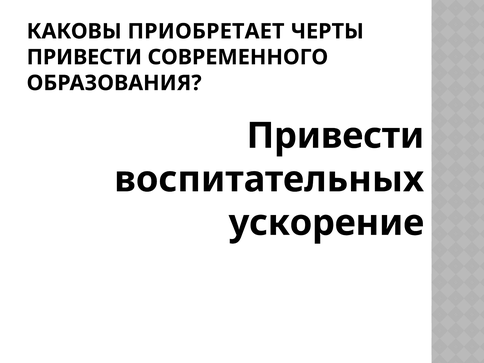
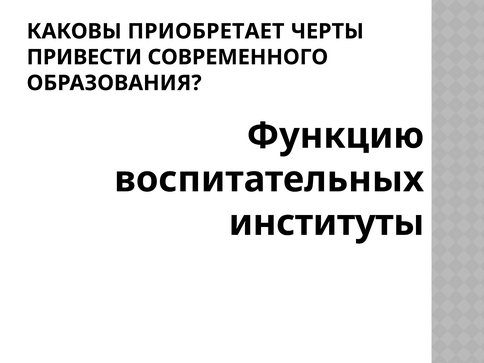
Привести: Привести -> Функцию (335, 136)
ускорение: ускорение -> институты (326, 223)
